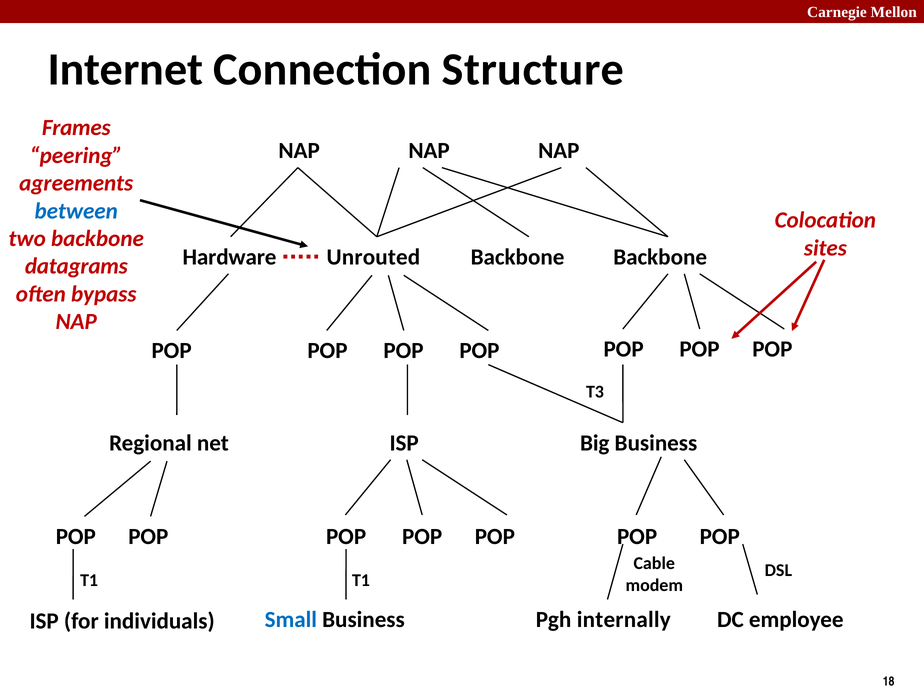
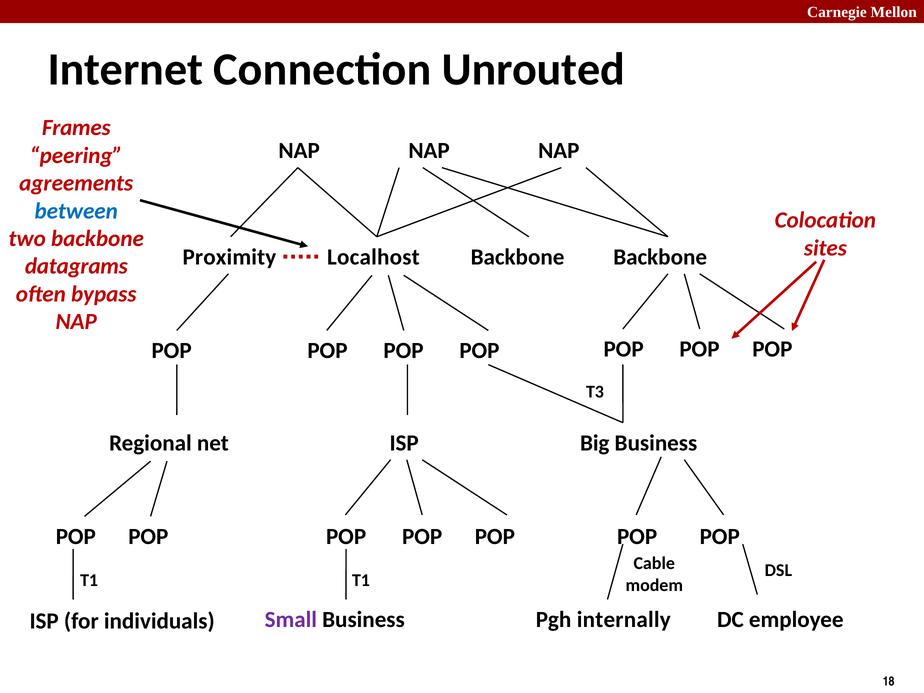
Structure: Structure -> Unrouted (533, 69)
Hardware: Hardware -> Proximity (229, 257)
Unrouted: Unrouted -> Localhost (373, 257)
Small colour: blue -> purple (291, 620)
